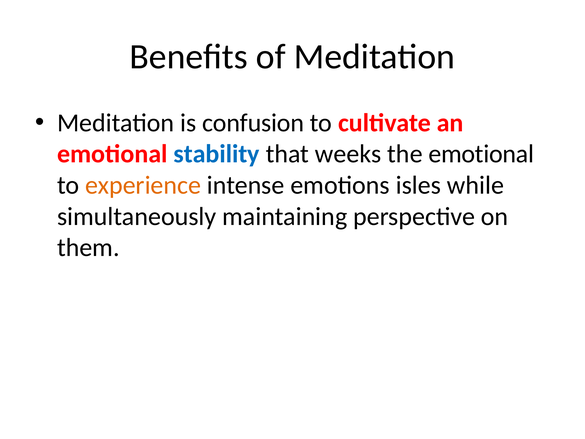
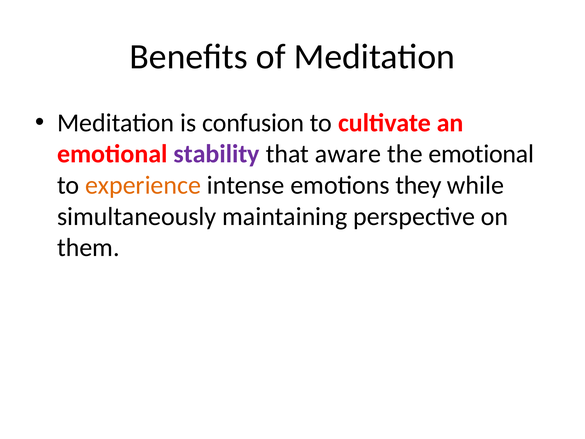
stability colour: blue -> purple (217, 154)
weeks: weeks -> aware (348, 154)
isles: isles -> they (418, 185)
